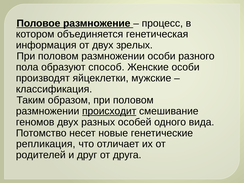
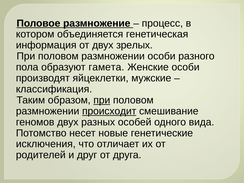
способ: способ -> гамета (106, 67)
при underline: none -> present (102, 100)
репликация: репликация -> исключения (46, 144)
